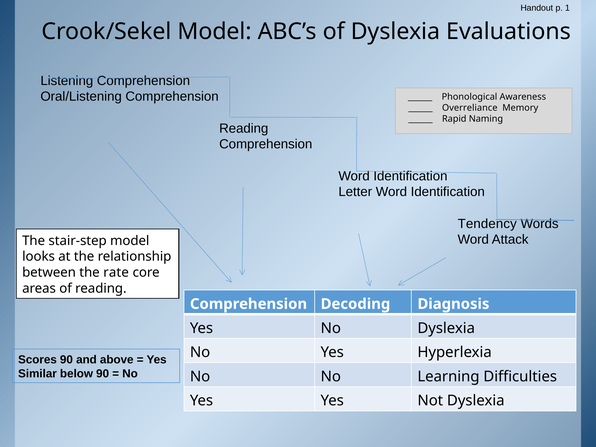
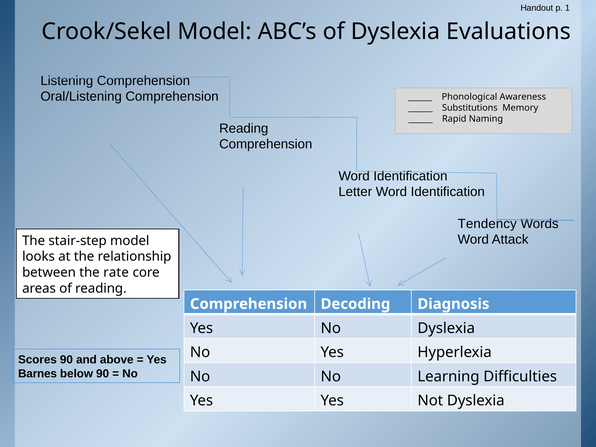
Overreliance: Overreliance -> Substitutions (470, 108)
Similar: Similar -> Barnes (38, 374)
